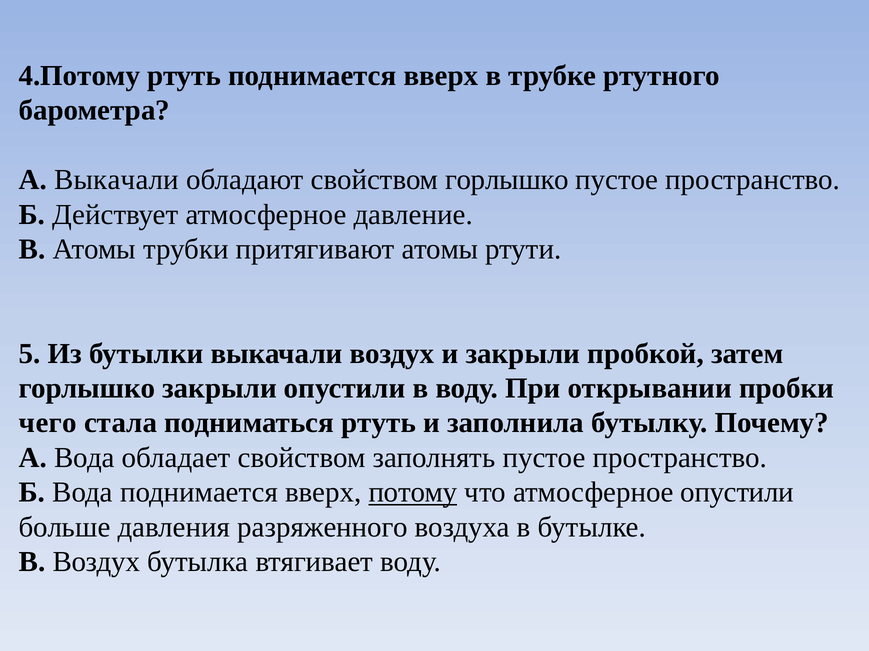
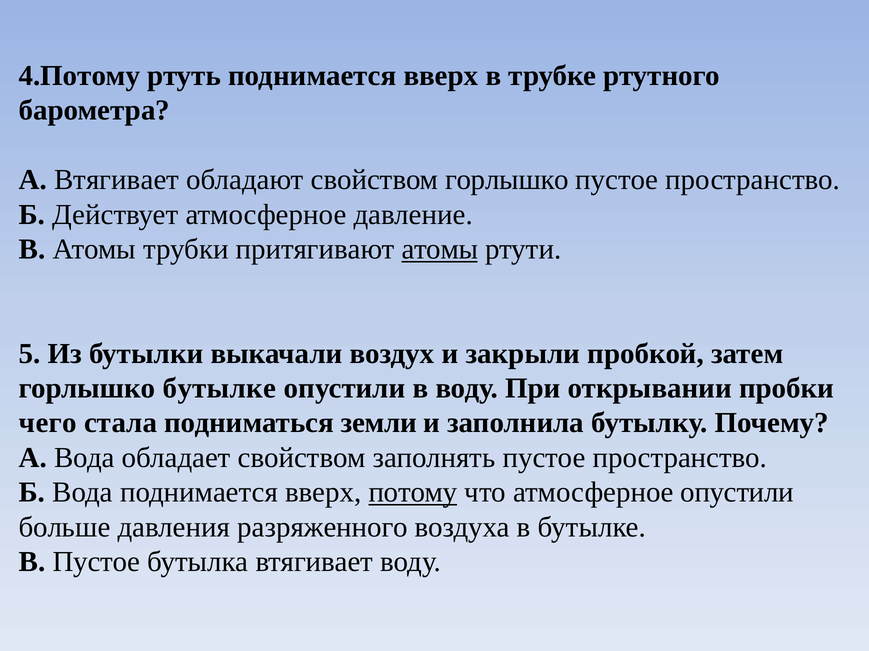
А Выкачали: Выкачали -> Втягивает (117, 180)
атомы underline: none -> present (440, 250)
горлышко закрыли: закрыли -> бутылке (219, 389)
подниматься ртуть: ртуть -> земли (379, 423)
В Воздух: Воздух -> Пустое (96, 562)
